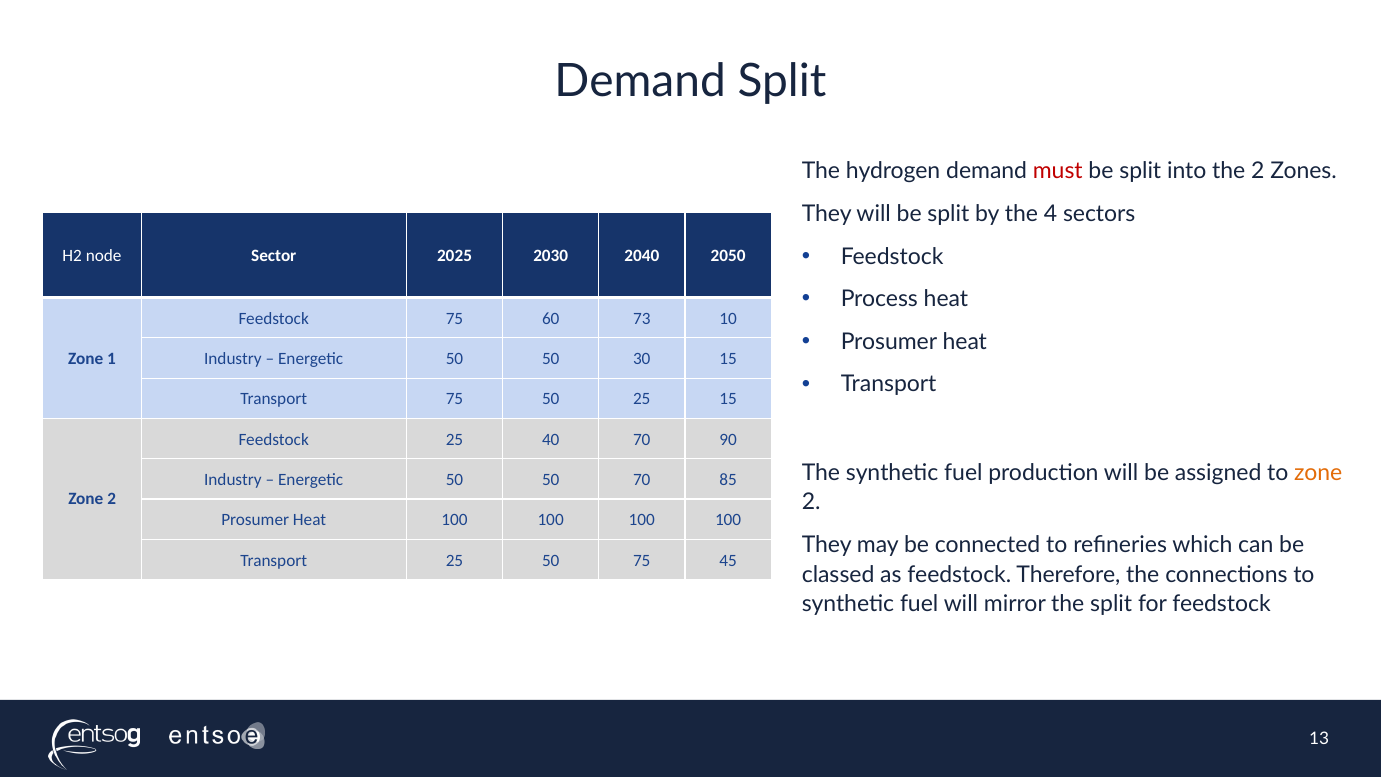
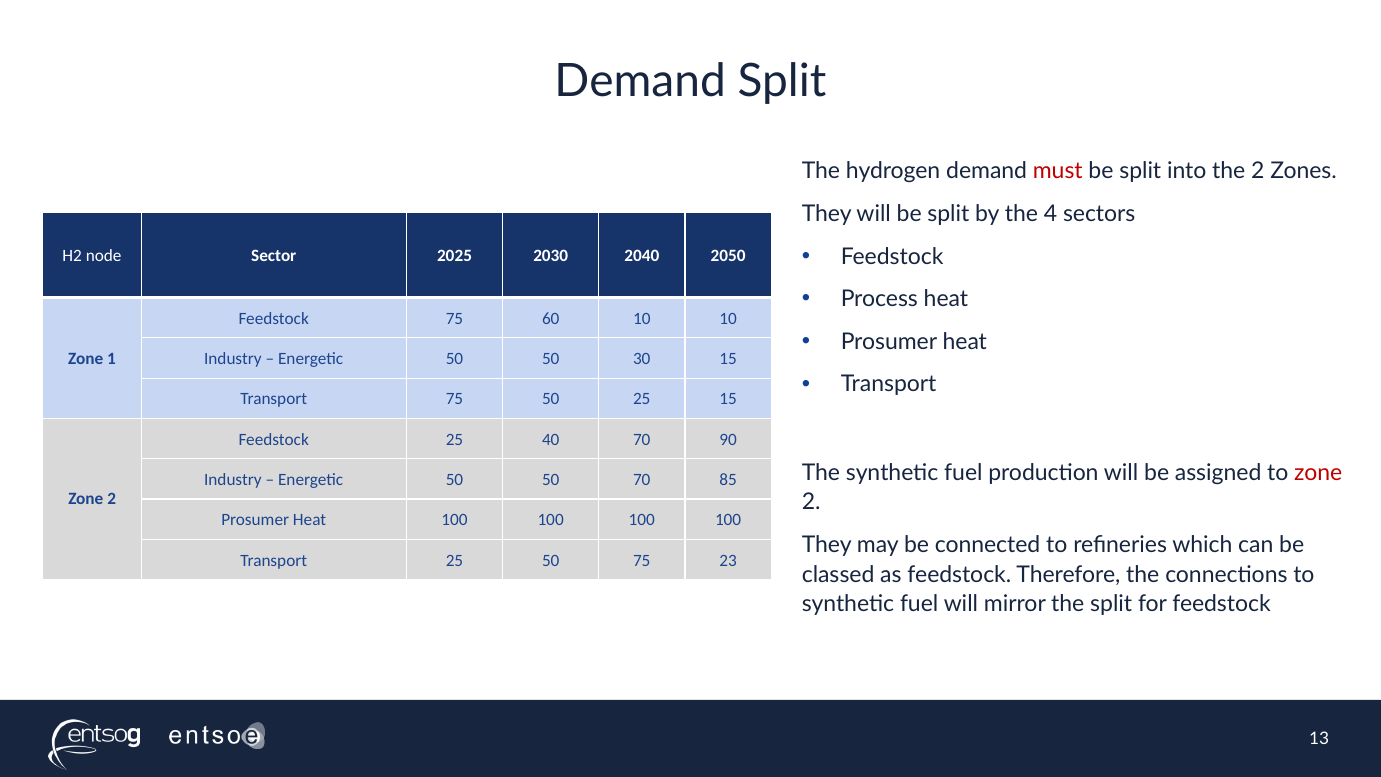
60 73: 73 -> 10 (642, 319)
zone colour: orange -> red (1318, 473)
45: 45 -> 23 (728, 560)
